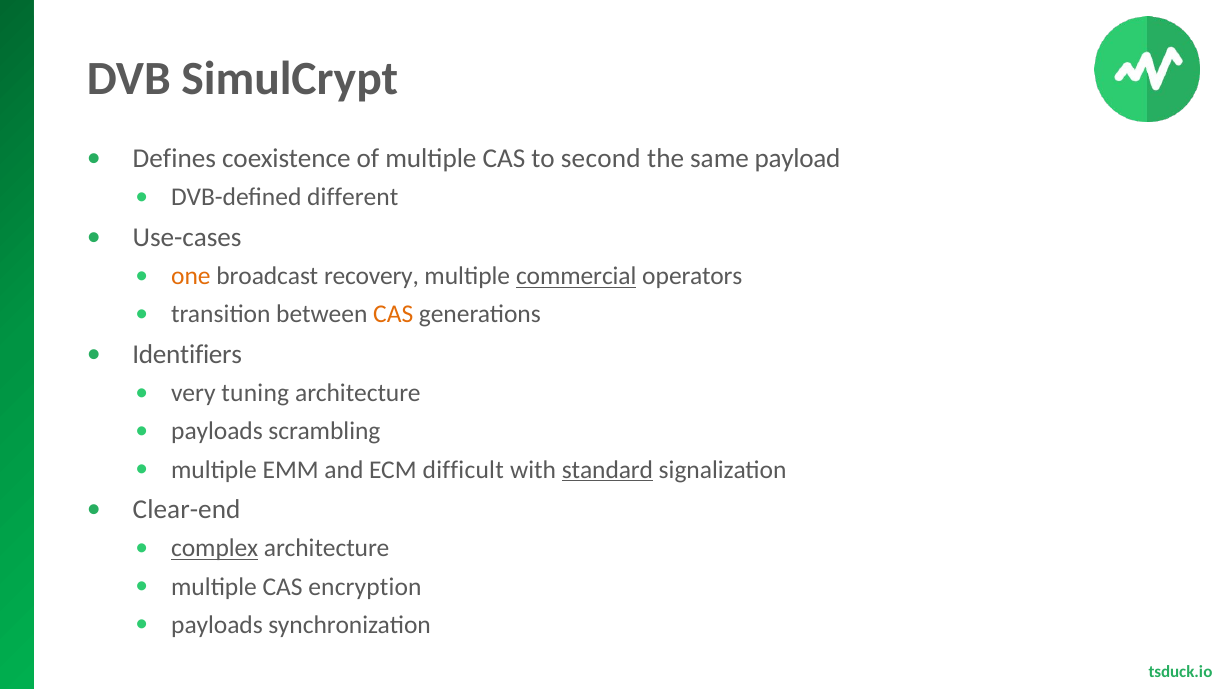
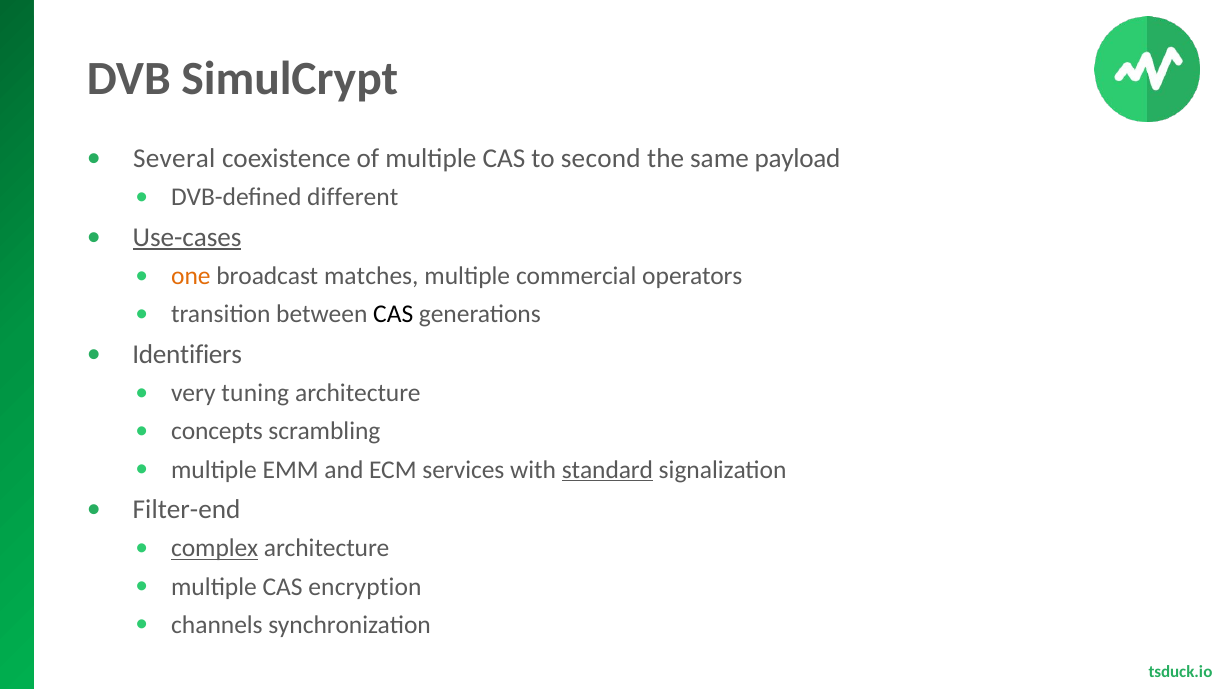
Defines: Defines -> Several (174, 159)
Use-cases underline: none -> present (187, 237)
recovery: recovery -> matches (371, 276)
commercial underline: present -> none (576, 276)
CAS colour: orange -> black (393, 315)
payloads: payloads -> concepts (217, 432)
difficult: difficult -> services (463, 470)
Clear-end: Clear-end -> Filter-end (187, 510)
payloads: payloads -> channels (217, 625)
